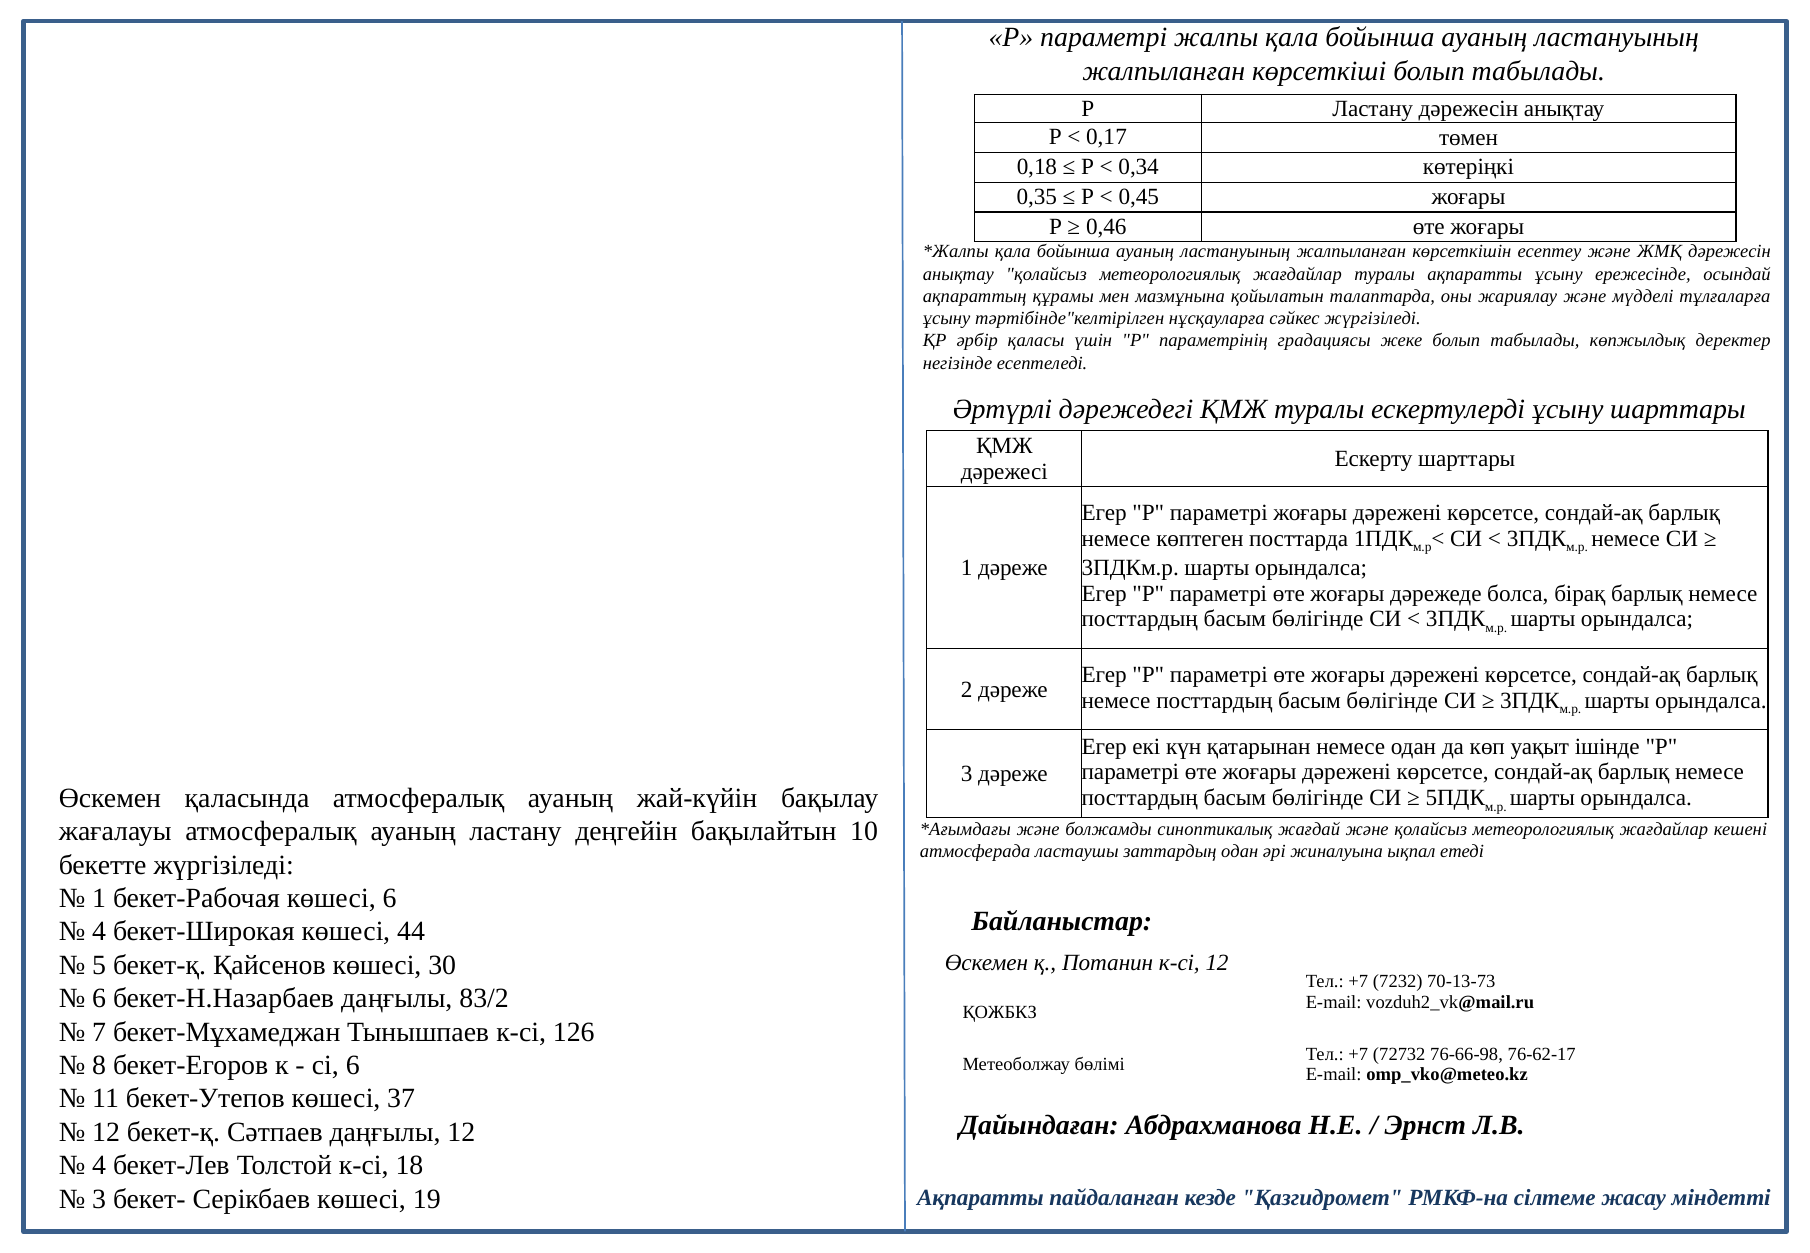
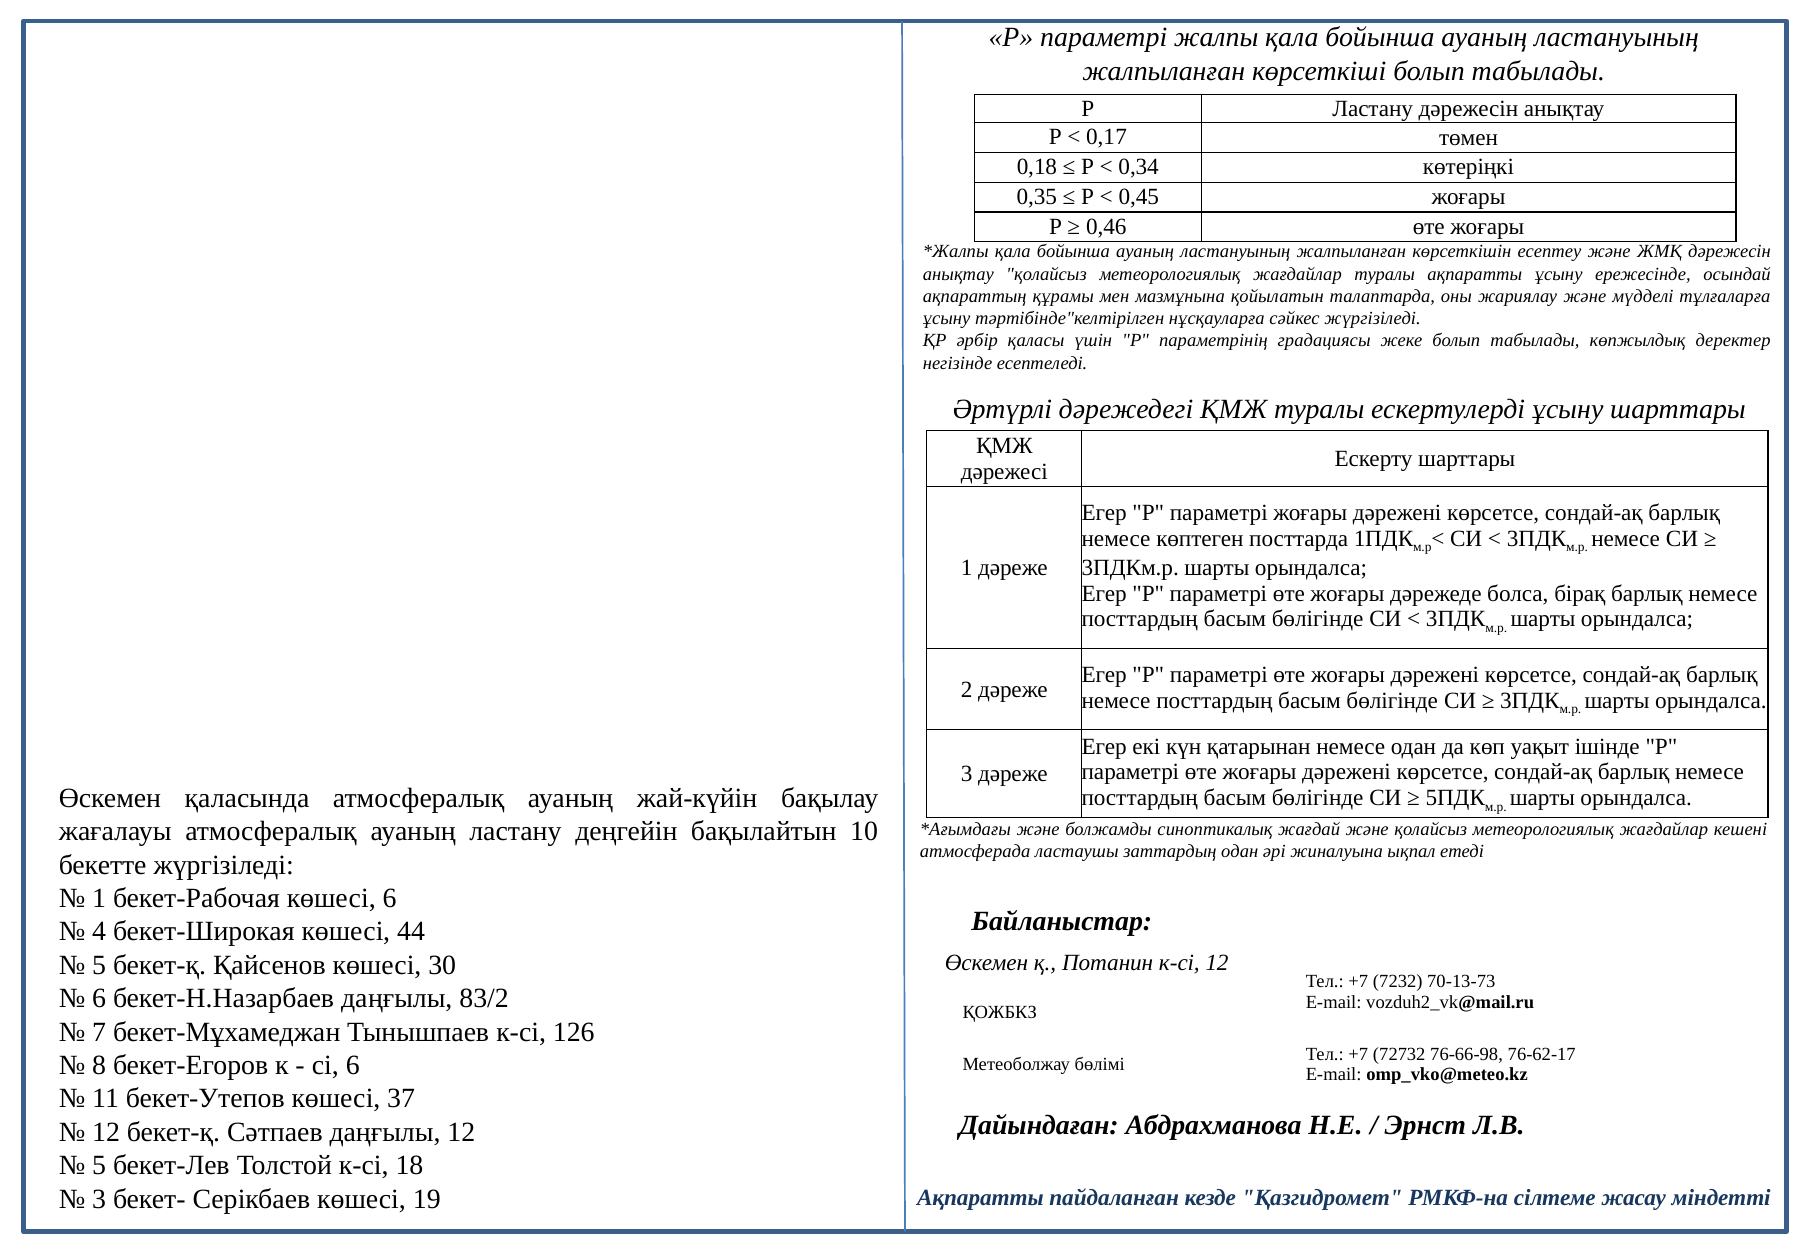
4: 4 -> 5 (99, 1166)
